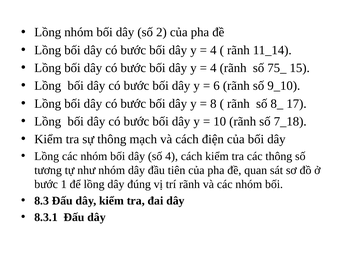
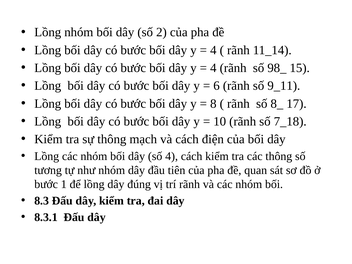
75_: 75_ -> 98_ (277, 68)
9_10: 9_10 -> 9_11 (284, 86)
